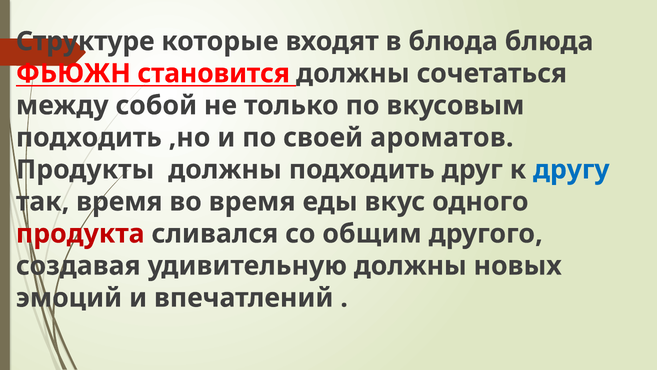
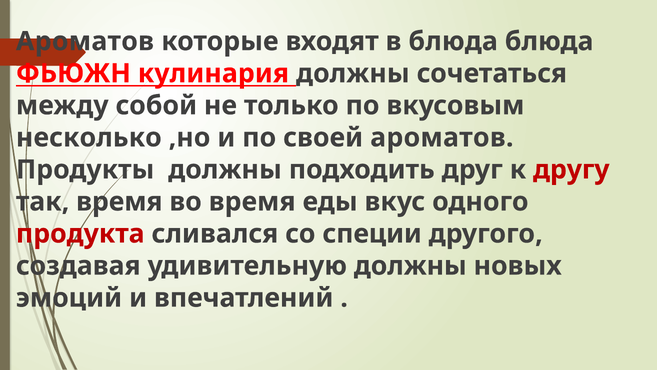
Структуре: Структуре -> Ароматов (85, 41)
становится: становится -> кулинария (213, 73)
подходить: подходить -> несколько (89, 137)
другу colour: blue -> red (571, 169)
общим: общим -> специи (372, 234)
